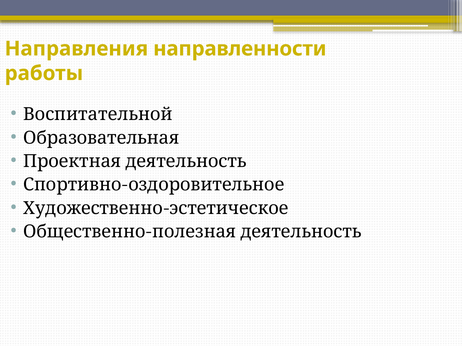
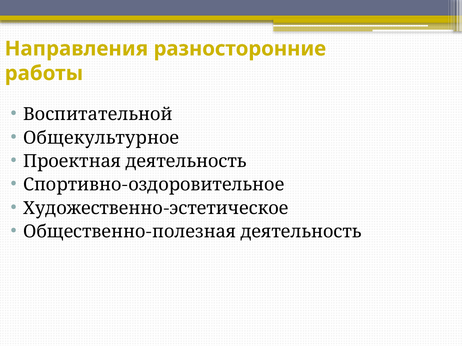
направленности: направленности -> разносторонние (240, 49)
Образовательная: Образовательная -> Общекультурное (101, 138)
